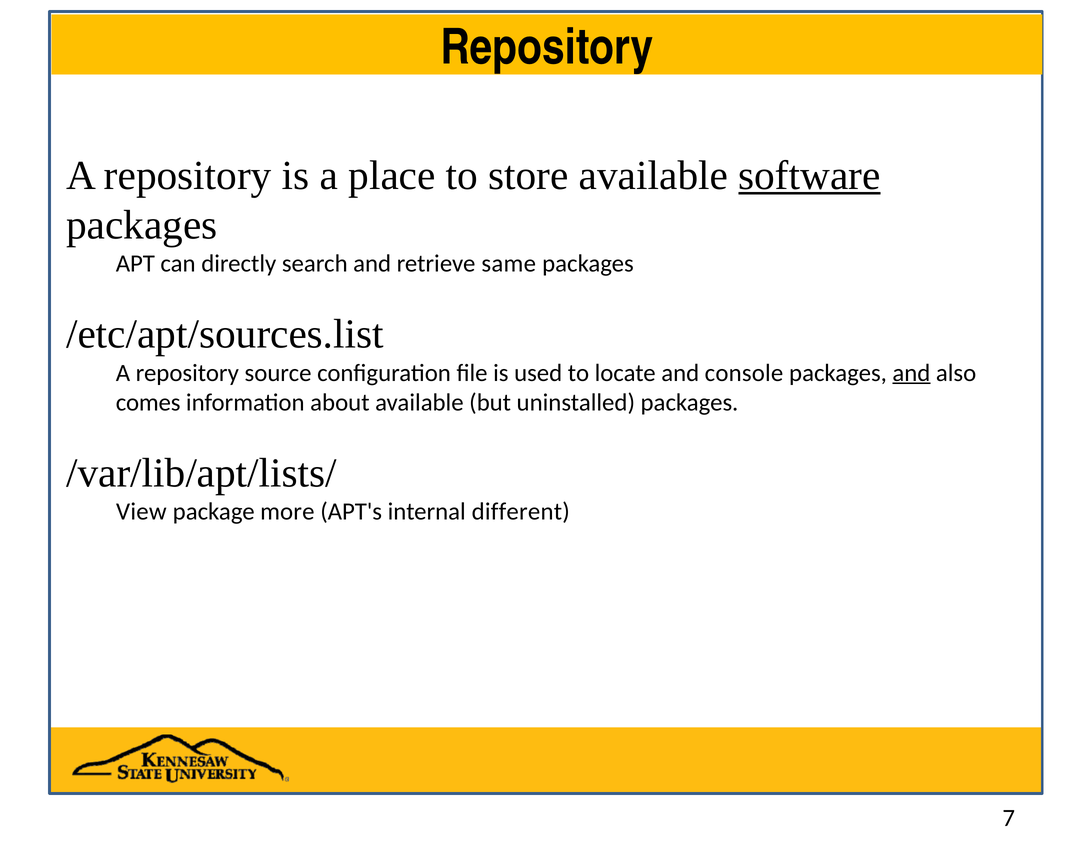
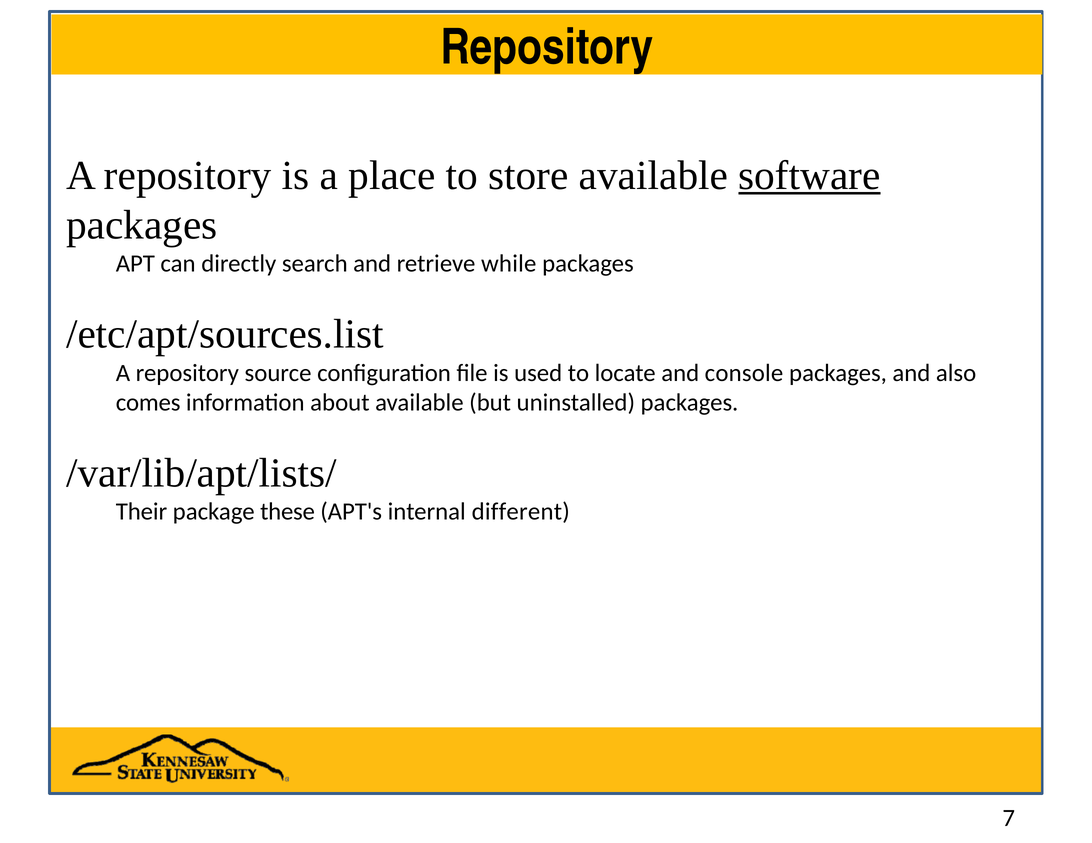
same: same -> while (509, 264)
and underline: present -> none (911, 373)
View: View -> Their (142, 512)
more: more -> these (288, 512)
